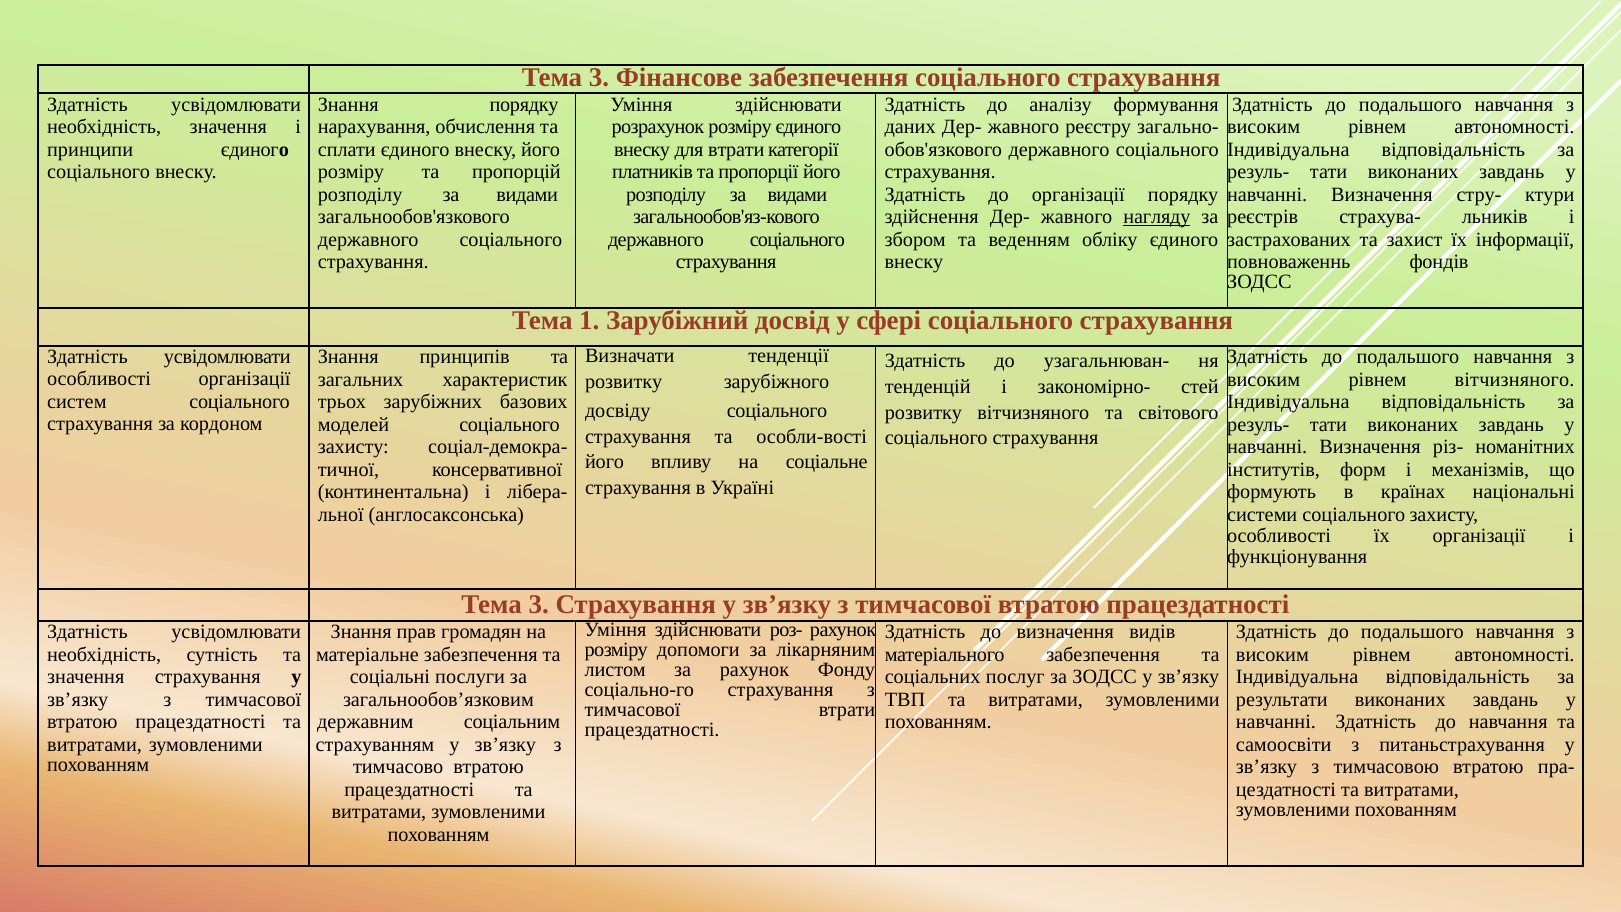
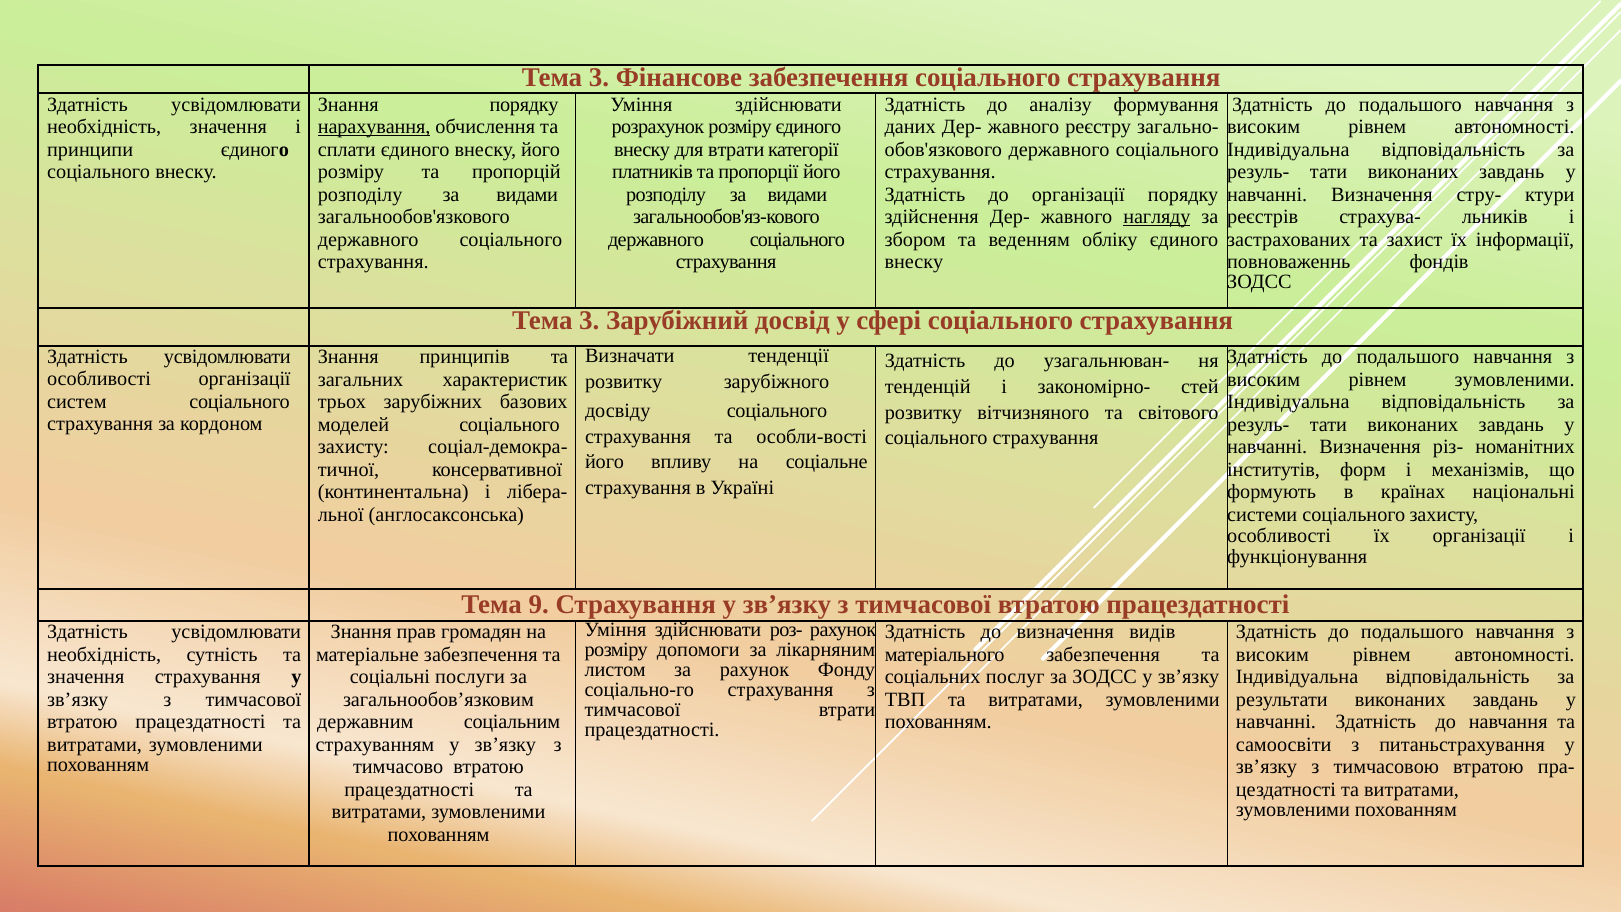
нарахування underline: none -> present (374, 127)
1: 1 -> 3 (589, 320)
рівнем вітчизняного: вітчизняного -> зумовленими (1515, 380)
3: 3 -> 9 (539, 604)
